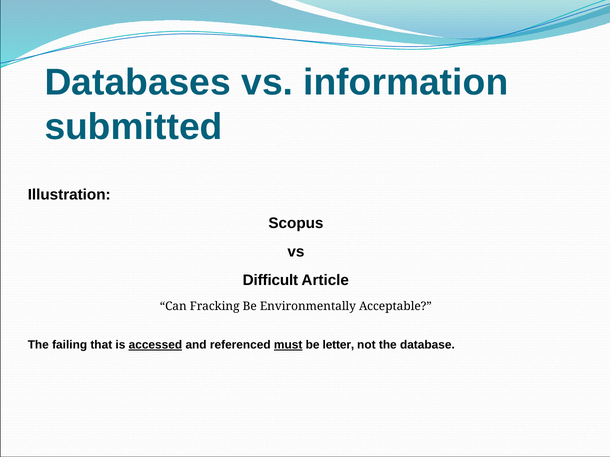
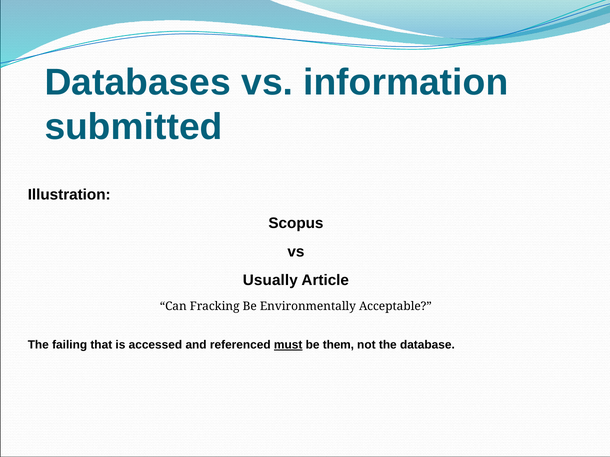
Difficult: Difficult -> Usually (270, 280)
accessed underline: present -> none (155, 345)
letter: letter -> them (338, 345)
